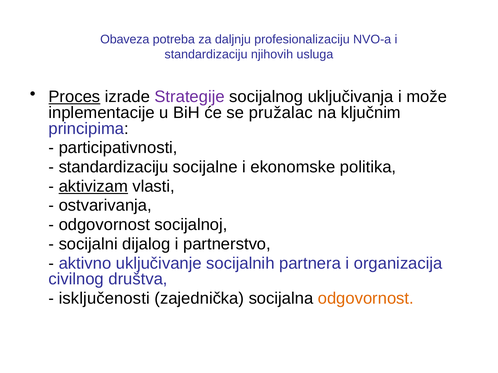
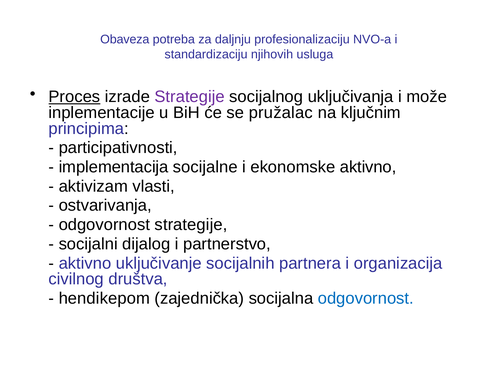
standardizaciju: standardizaciju -> implementacija (114, 167)
ekonomske politika: politika -> aktivno (368, 167)
aktivizam underline: present -> none (93, 187)
odgovornost socijalnoj: socijalnoj -> strategije (191, 225)
isključenosti: isključenosti -> hendikepom (104, 299)
odgovornost colour: orange -> blue (366, 299)
